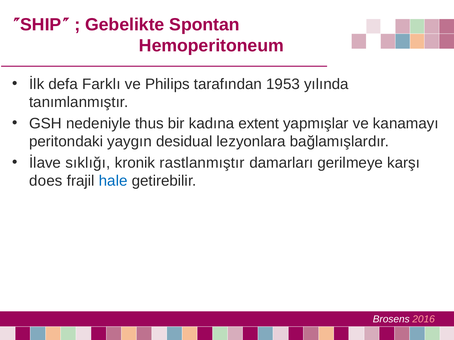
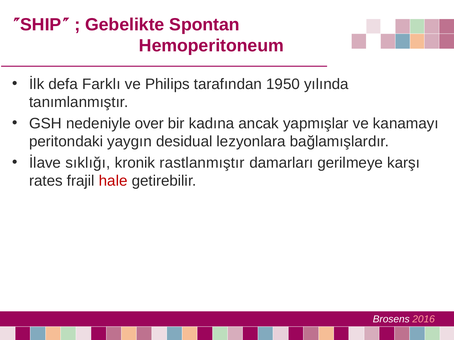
1953: 1953 -> 1950 (283, 84)
thus: thus -> over (149, 124)
extent: extent -> ancak (259, 124)
does: does -> rates (46, 181)
hale colour: blue -> red (113, 181)
